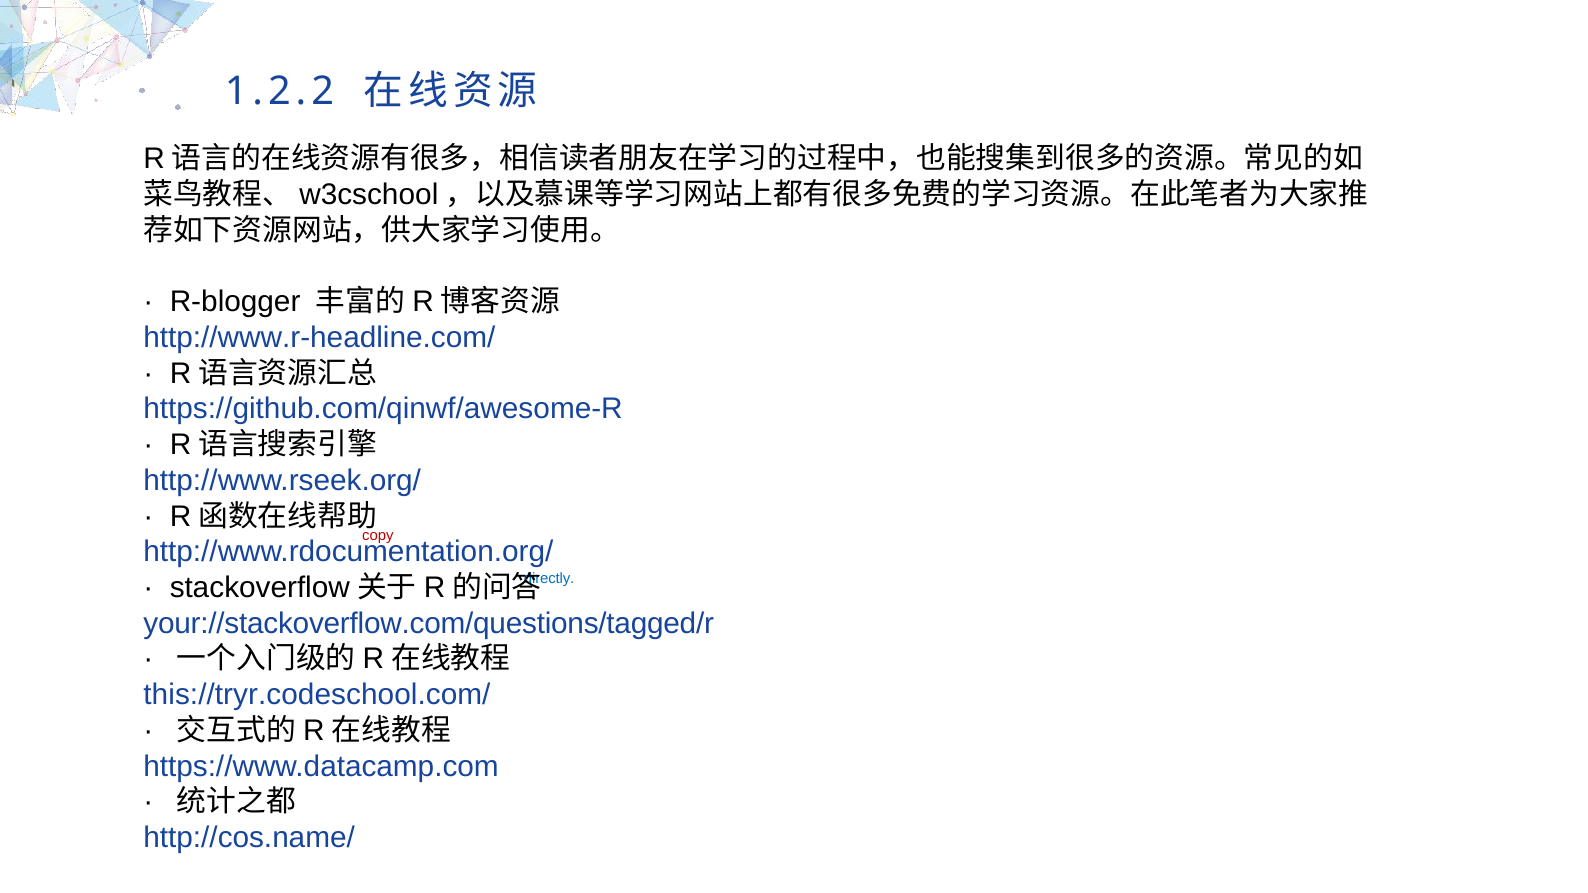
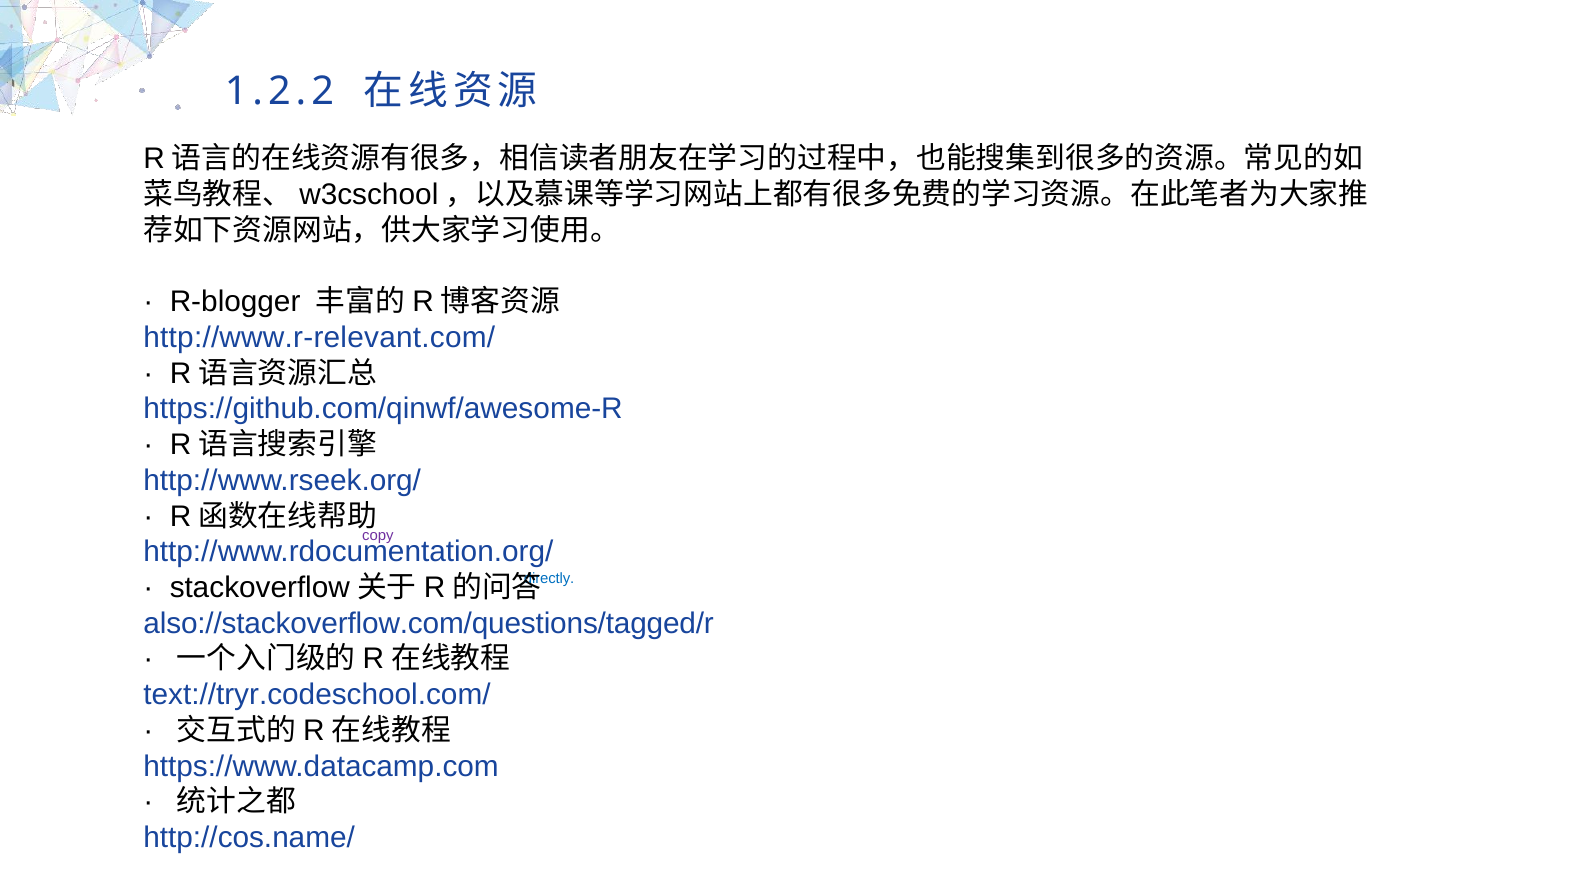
http://www.r-headline.com/: http://www.r-headline.com/ -> http://www.r-relevant.com/ (319, 338)
copy colour: red -> purple (378, 535)
your://stackoverflow.com/questions/tagged/r: your://stackoverflow.com/questions/tagged/r -> also://stackoverflow.com/questions/tagged/r (429, 624)
this://tryr.codeschool.com/: this://tryr.codeschool.com/ -> text://tryr.codeschool.com/ (317, 695)
